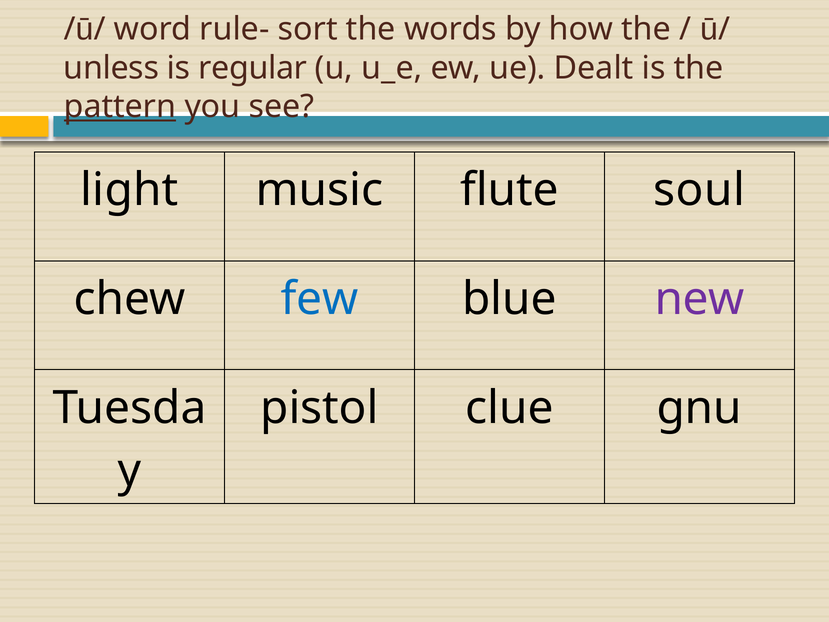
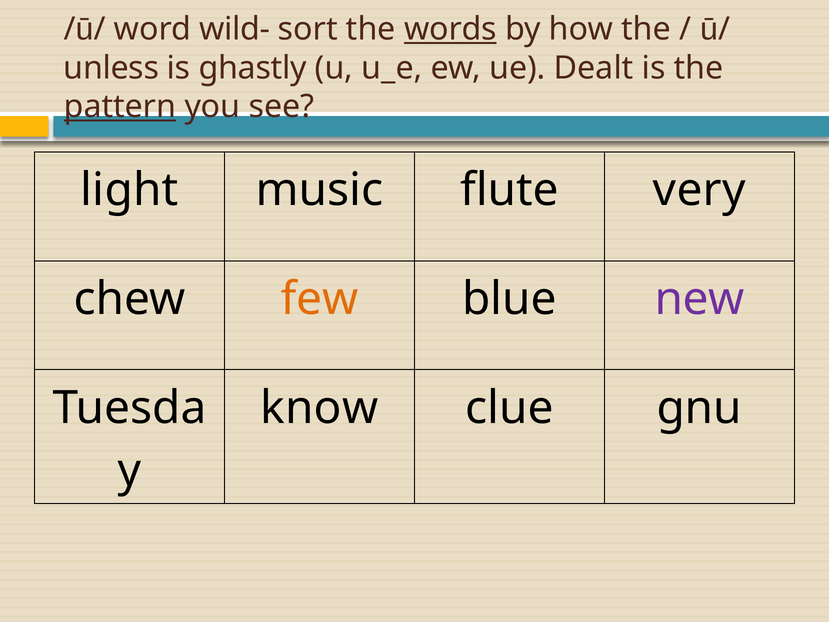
rule-: rule- -> wild- (235, 29)
words underline: none -> present (450, 29)
regular: regular -> ghastly (253, 68)
soul: soul -> very (699, 190)
few colour: blue -> orange (320, 299)
pistol: pistol -> know (319, 408)
